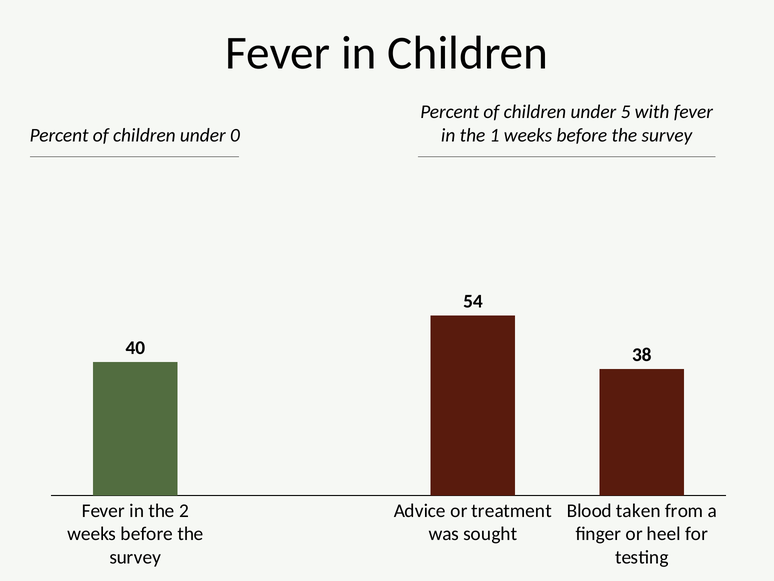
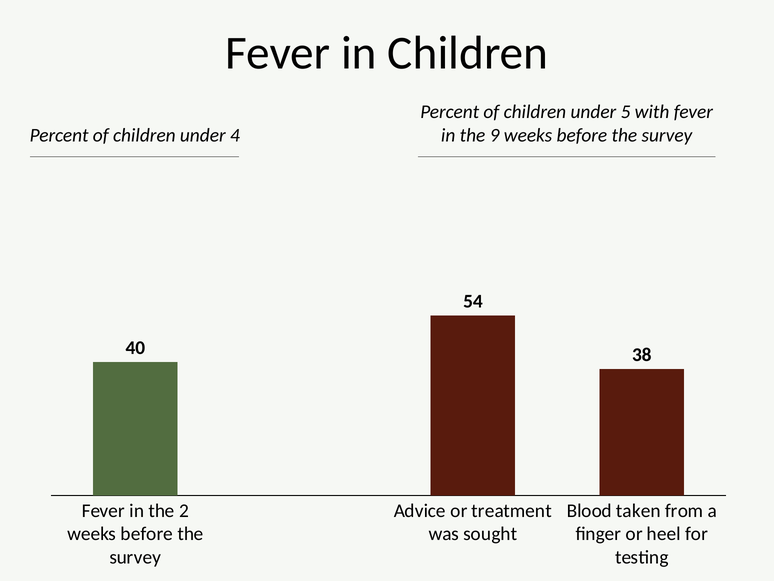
1: 1 -> 9 (495, 135)
0: 0 -> 4 (235, 135)
